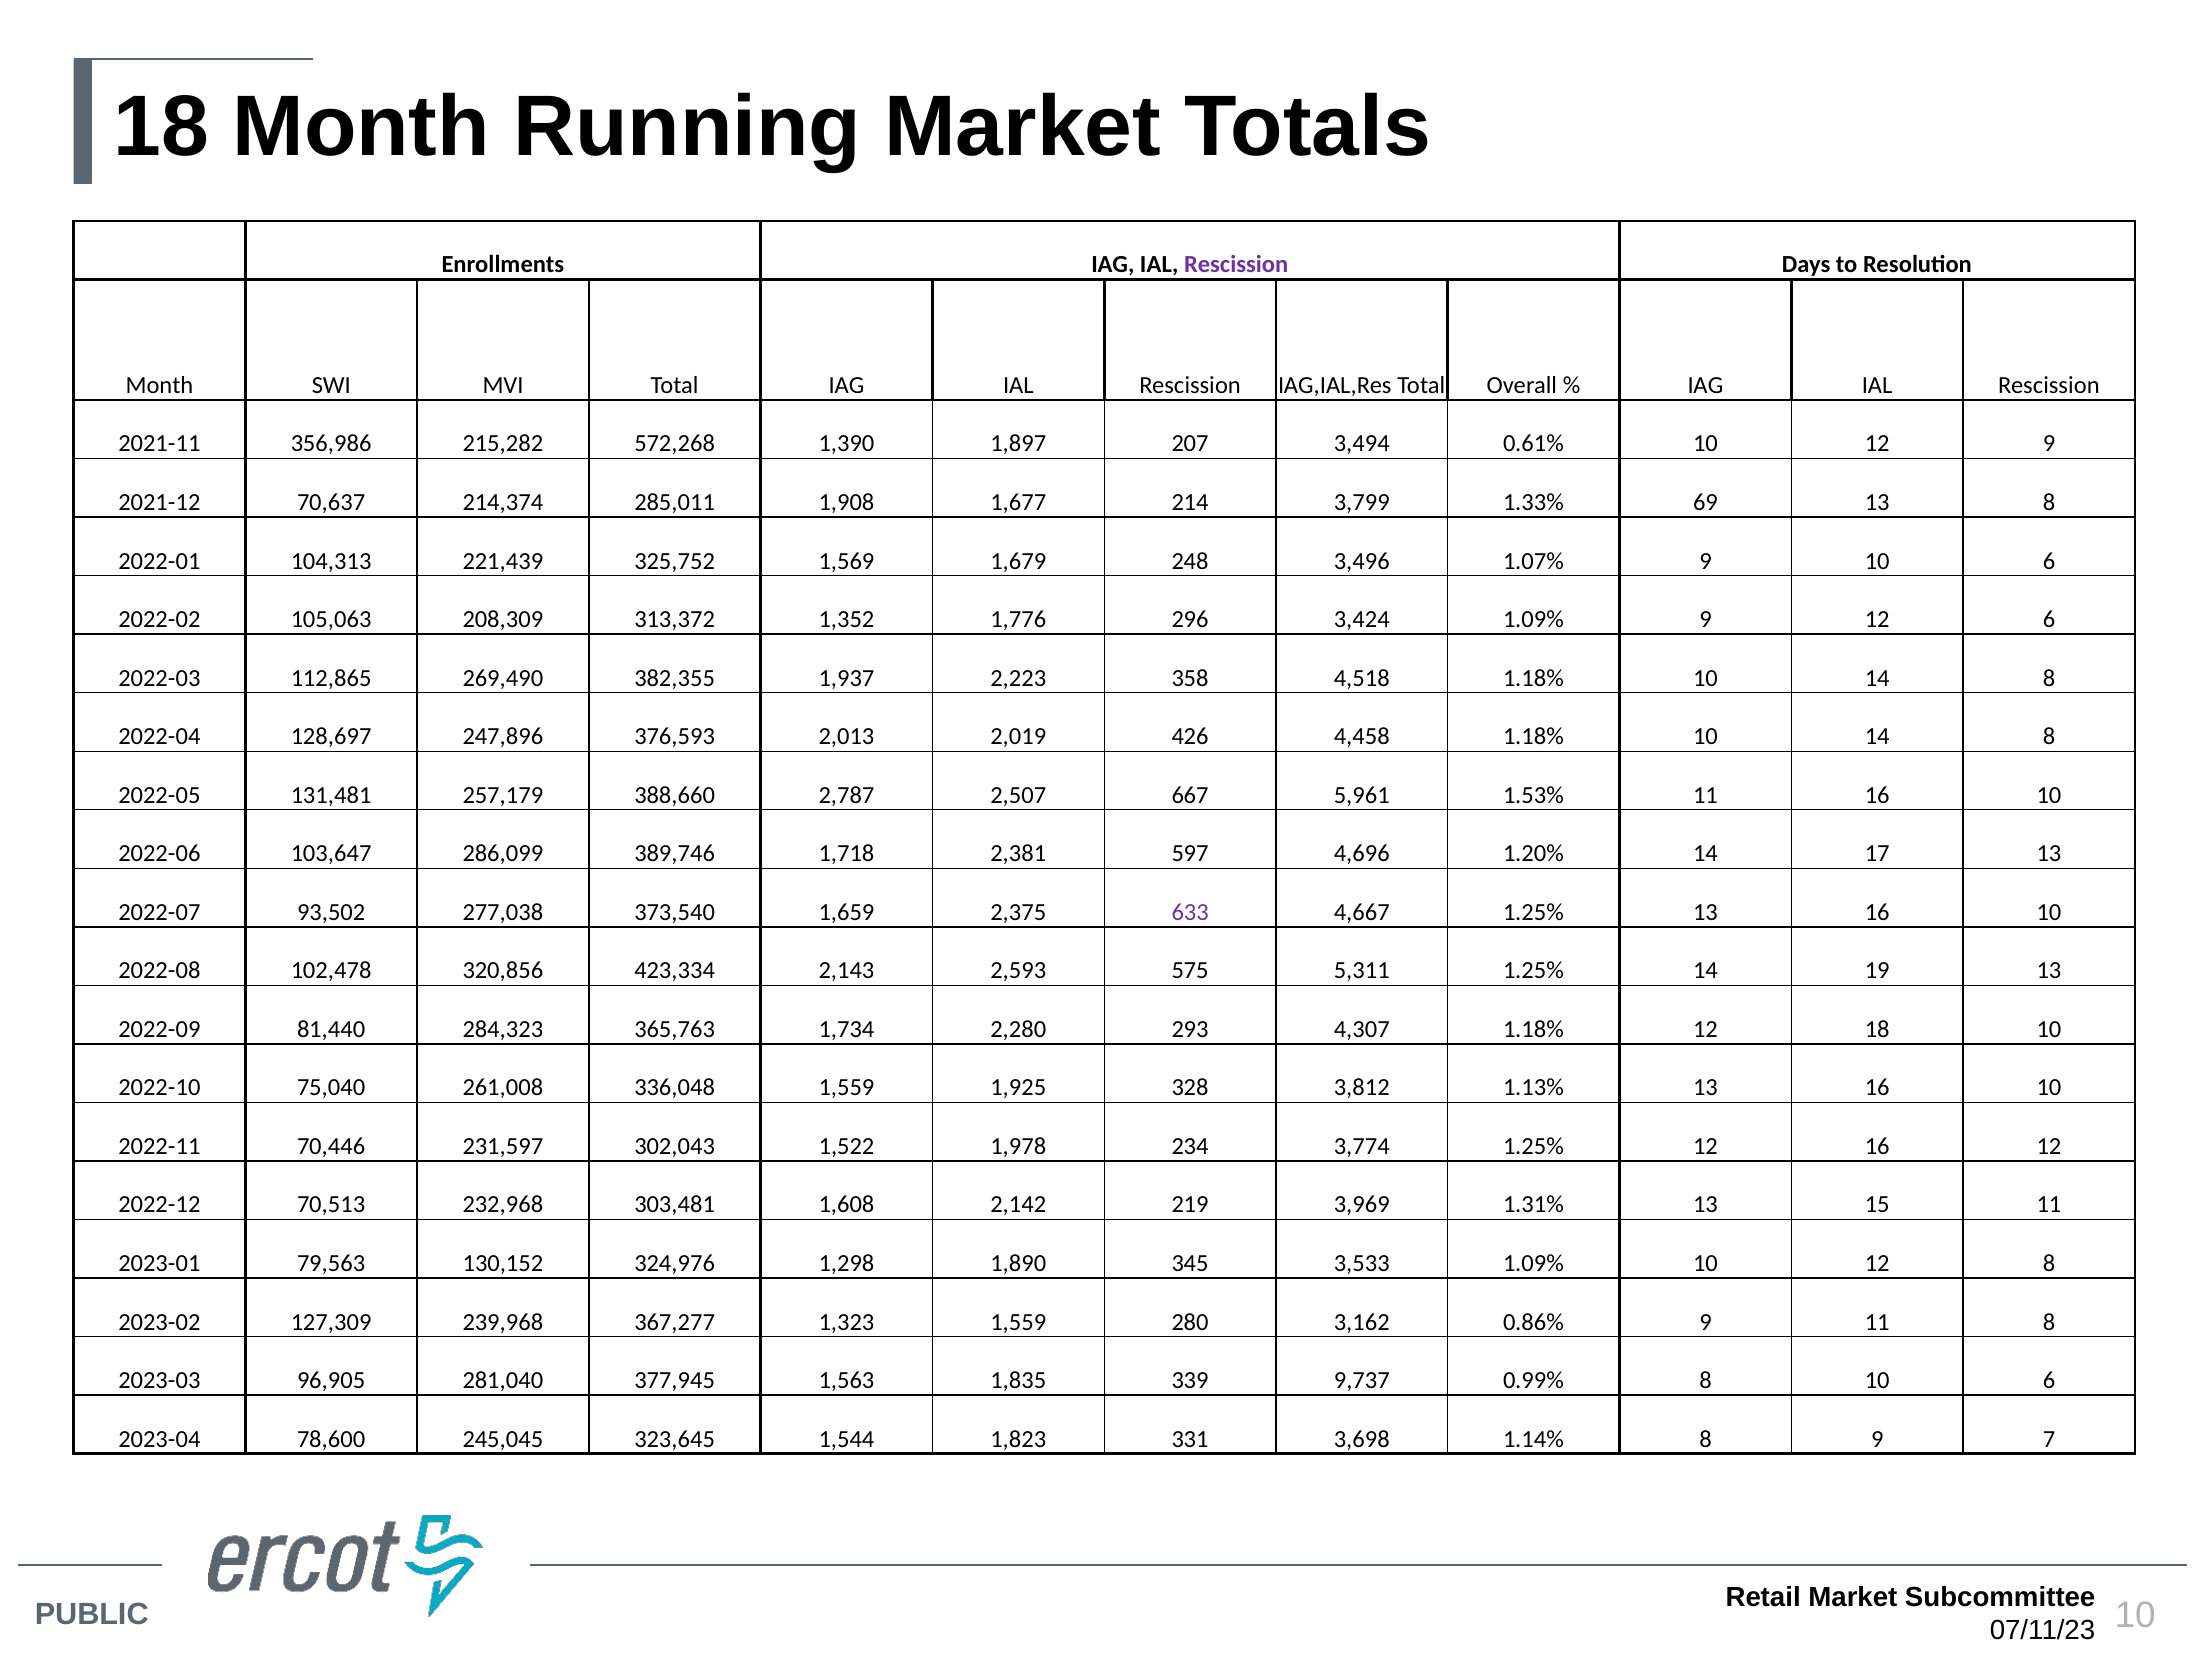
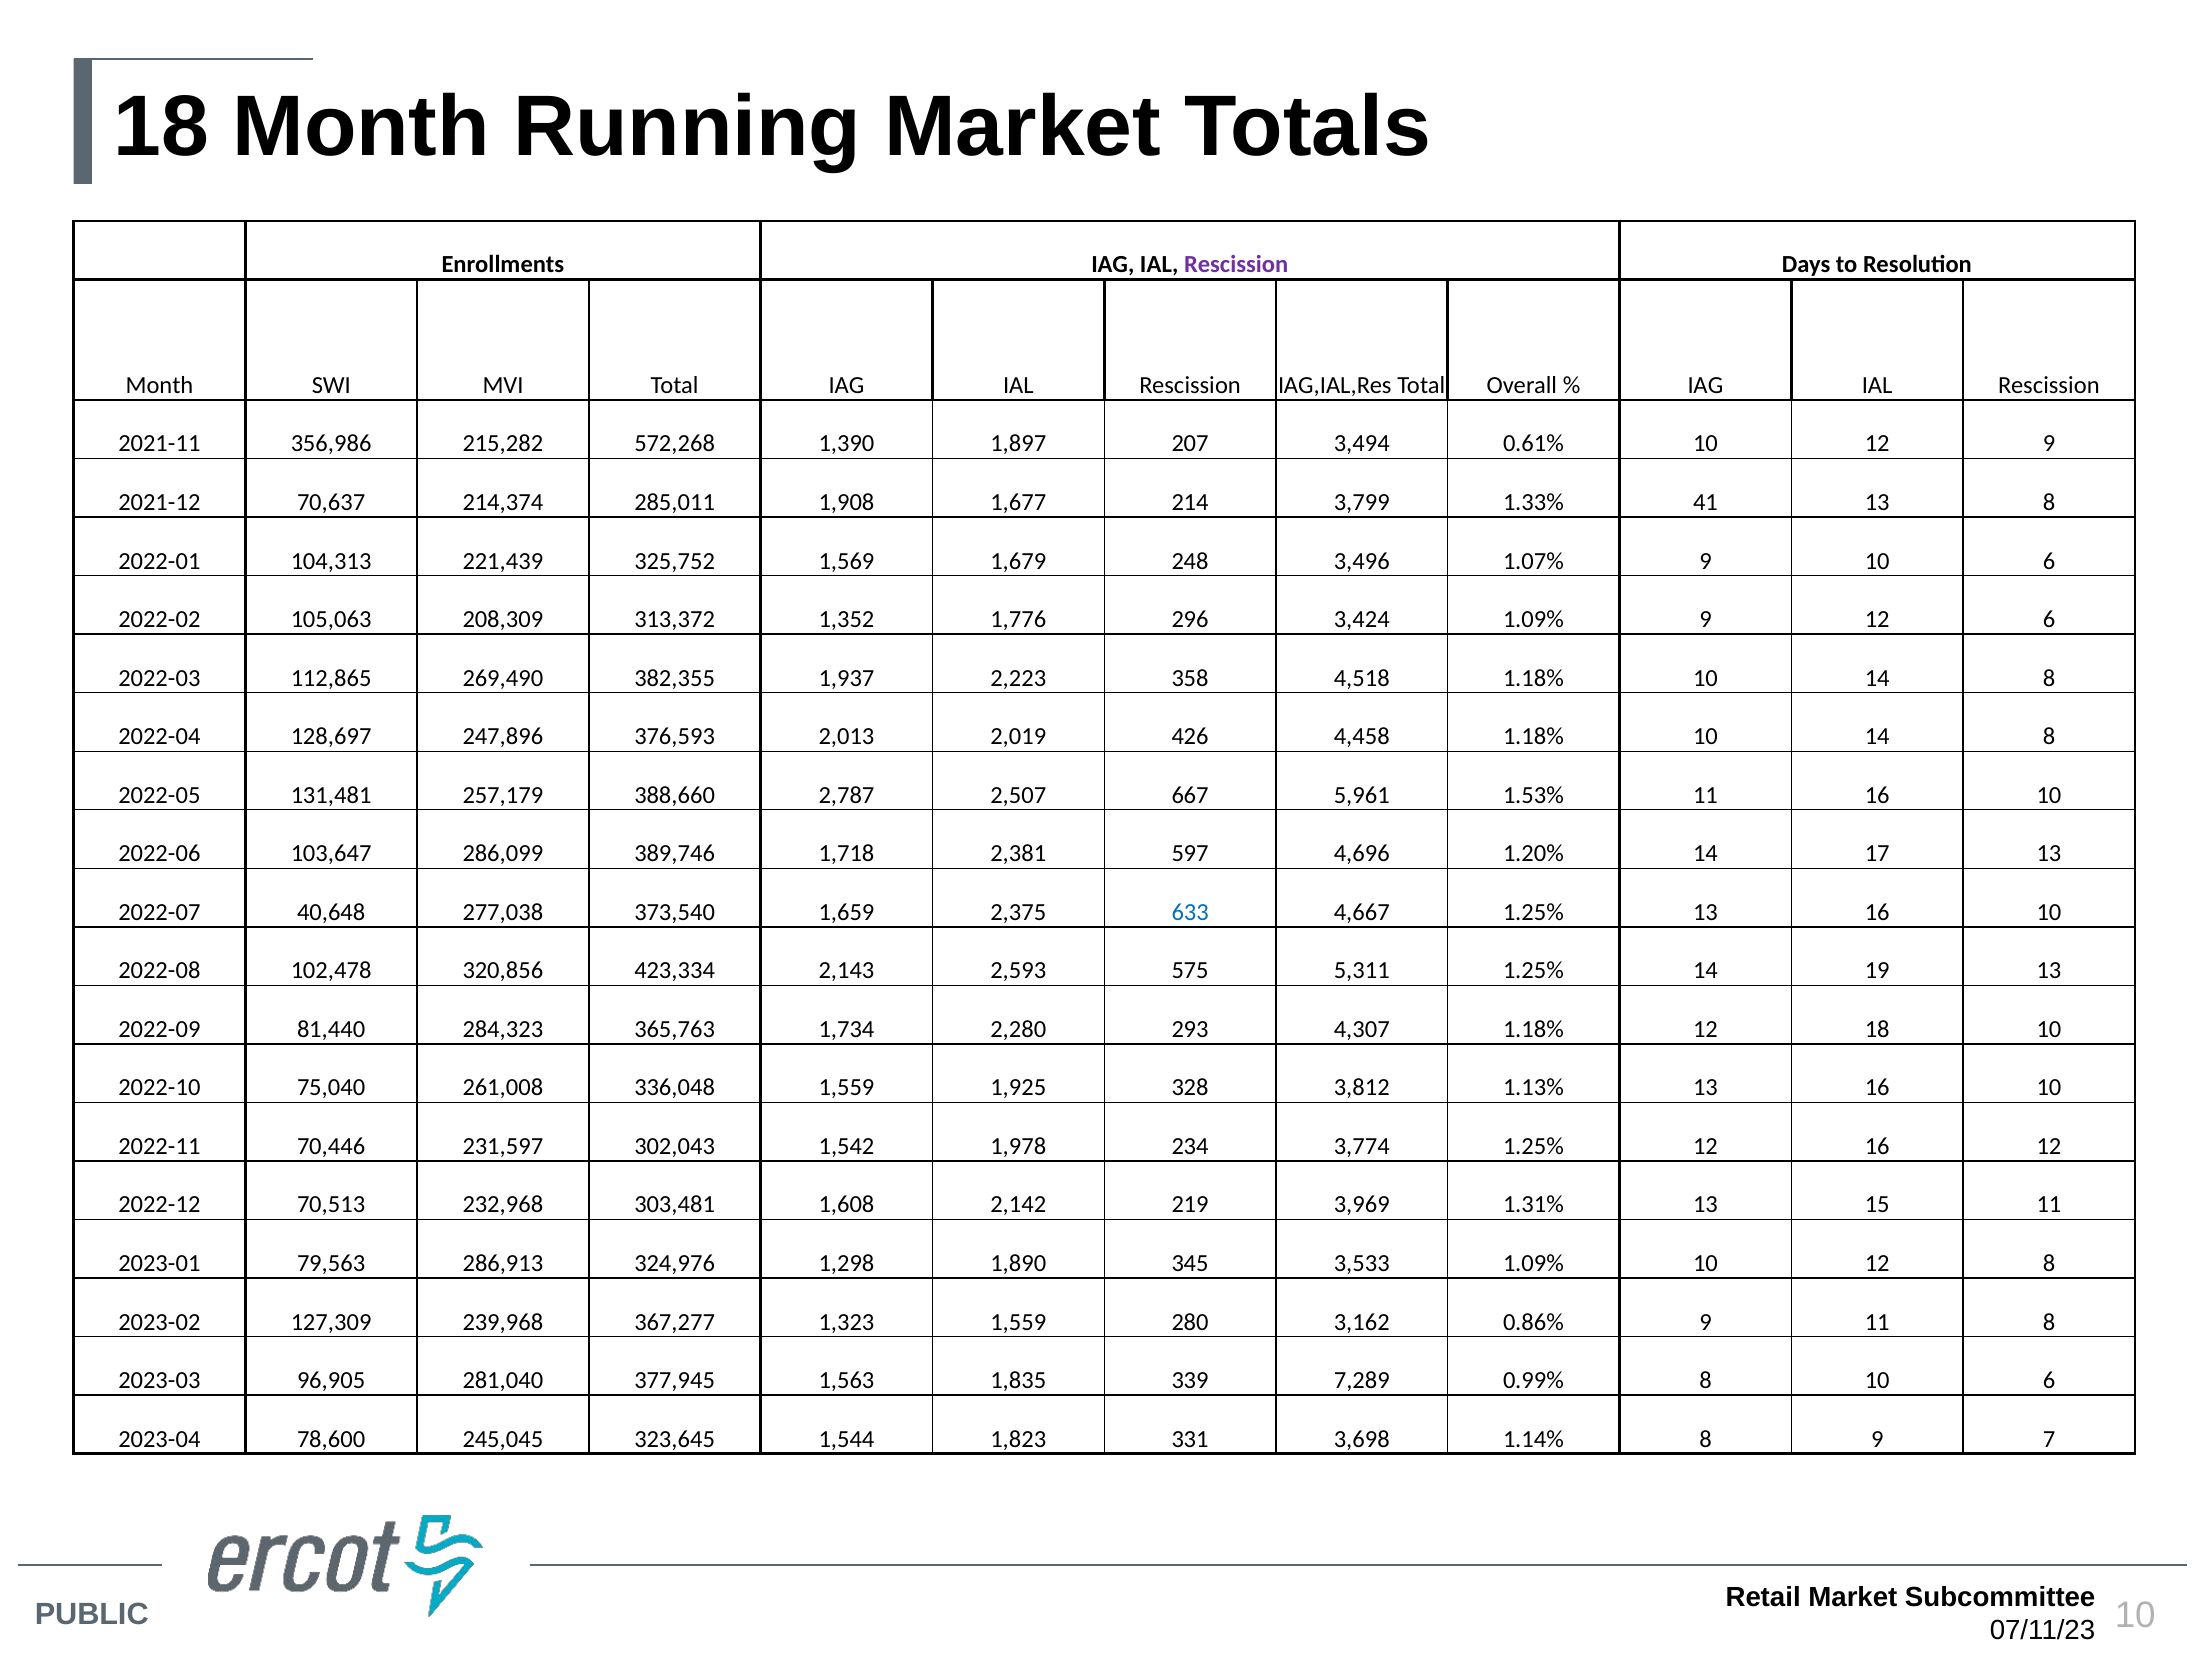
69: 69 -> 41 (1705, 502)
93,502: 93,502 -> 40,648 (331, 912)
633 colour: purple -> blue (1190, 912)
1,522: 1,522 -> 1,542 (847, 1146)
130,152: 130,152 -> 286,913 (503, 1263)
9,737: 9,737 -> 7,289 (1362, 1380)
